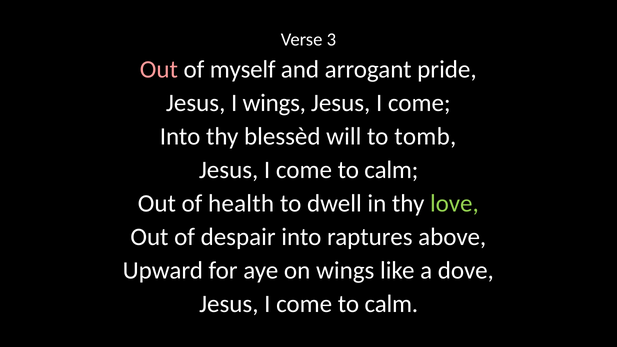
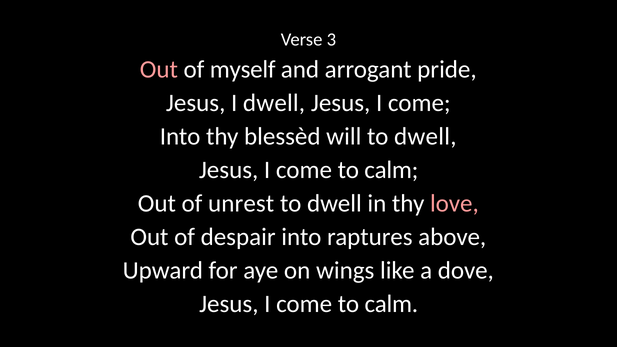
I wings: wings -> dwell (274, 103)
will to tomb: tomb -> dwell (425, 137)
health: health -> unrest (241, 204)
love colour: light green -> pink (454, 204)
